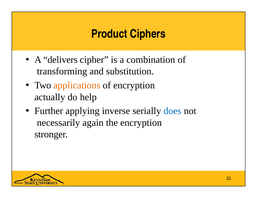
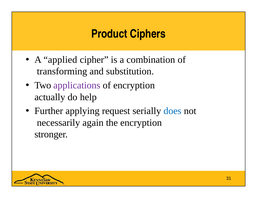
delivers: delivers -> applied (60, 60)
applications colour: orange -> purple (77, 86)
inverse: inverse -> request (116, 111)
